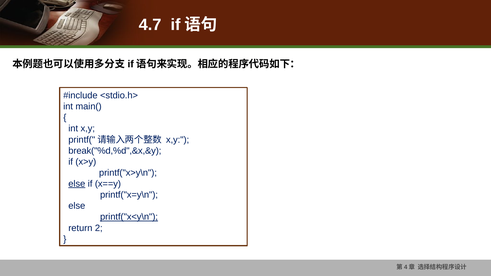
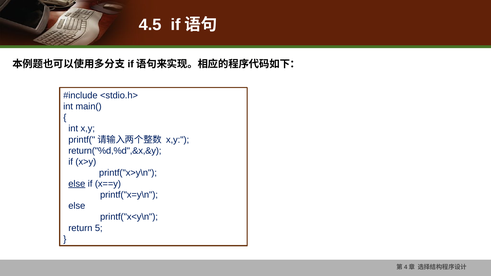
4.7: 4.7 -> 4.5 (150, 25)
break("%d,%d",&x,&y: break("%d,%d",&x,&y -> return("%d,%d",&x,&y (115, 151)
printf("x<y\n underline: present -> none (129, 217)
2: 2 -> 5 (99, 228)
